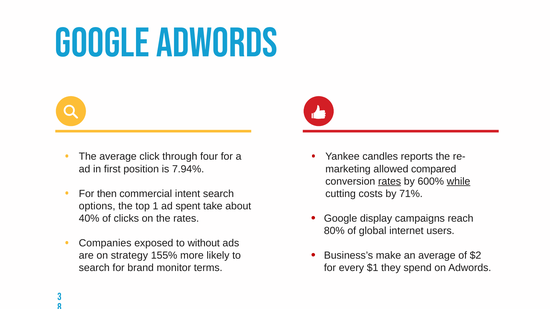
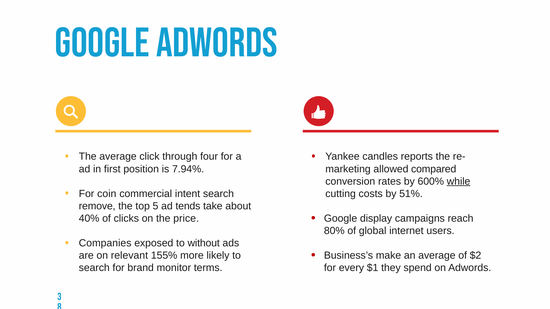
rates underline: present -> none (390, 182)
71%: 71% -> 51% (411, 194)
then: then -> coin (107, 194)
options: options -> remove (97, 206)
1: 1 -> 5 (156, 206)
spent: spent -> tends (188, 206)
the rates: rates -> price (186, 219)
strategy: strategy -> relevant (129, 256)
